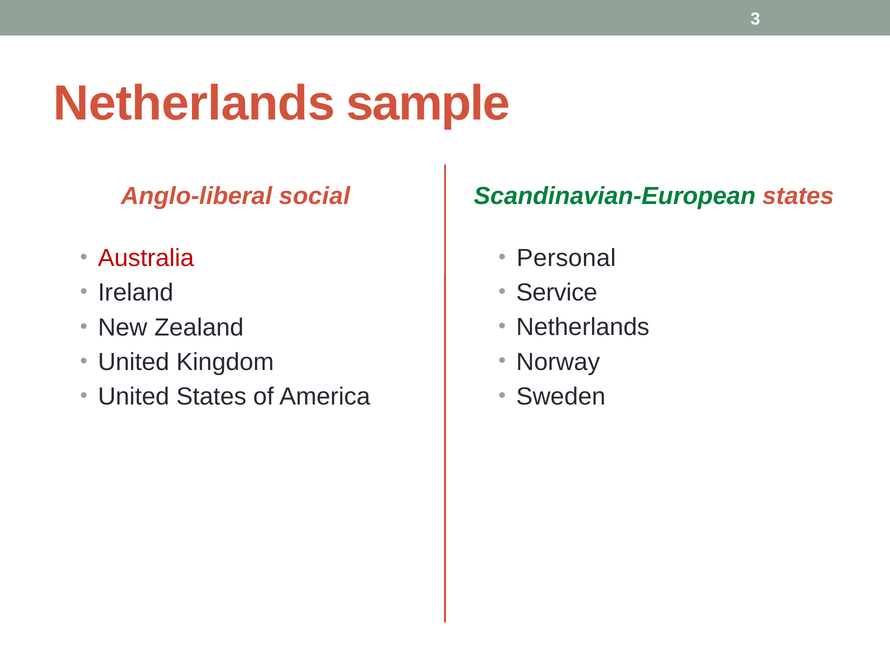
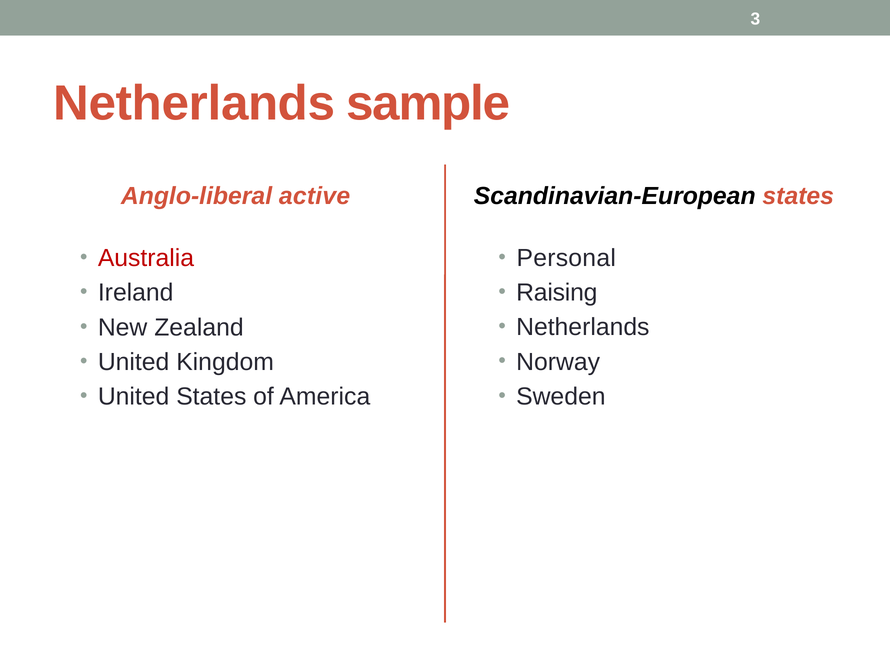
social: social -> active (315, 196)
Scandinavian-European colour: green -> black (615, 196)
Service: Service -> Raising (557, 293)
